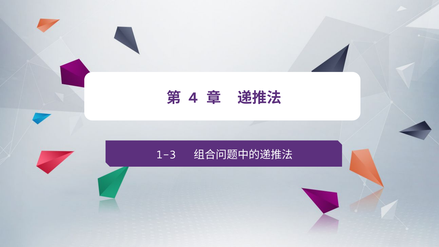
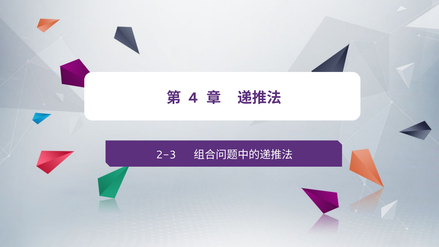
1-3: 1-3 -> 2-3 (166, 155)
